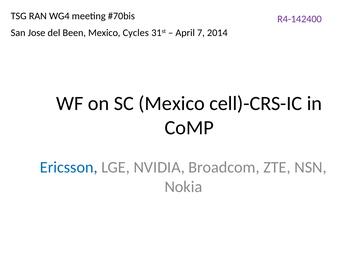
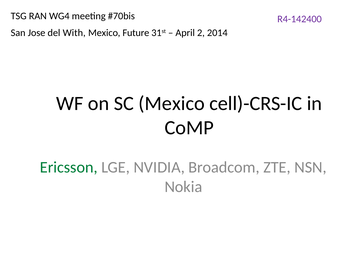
Been: Been -> With (74, 33)
Cycles: Cycles -> Future (136, 33)
7: 7 -> 2 (201, 33)
Ericsson colour: blue -> green (69, 167)
